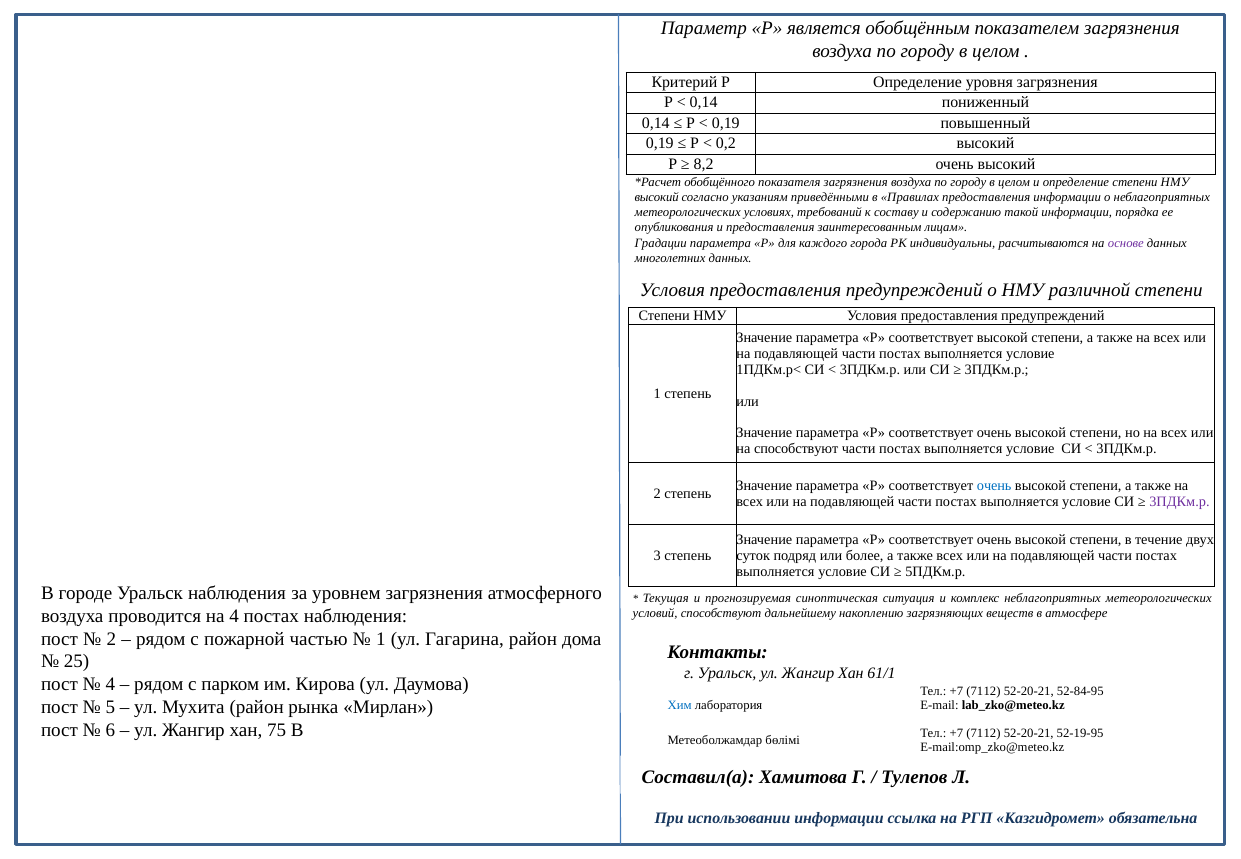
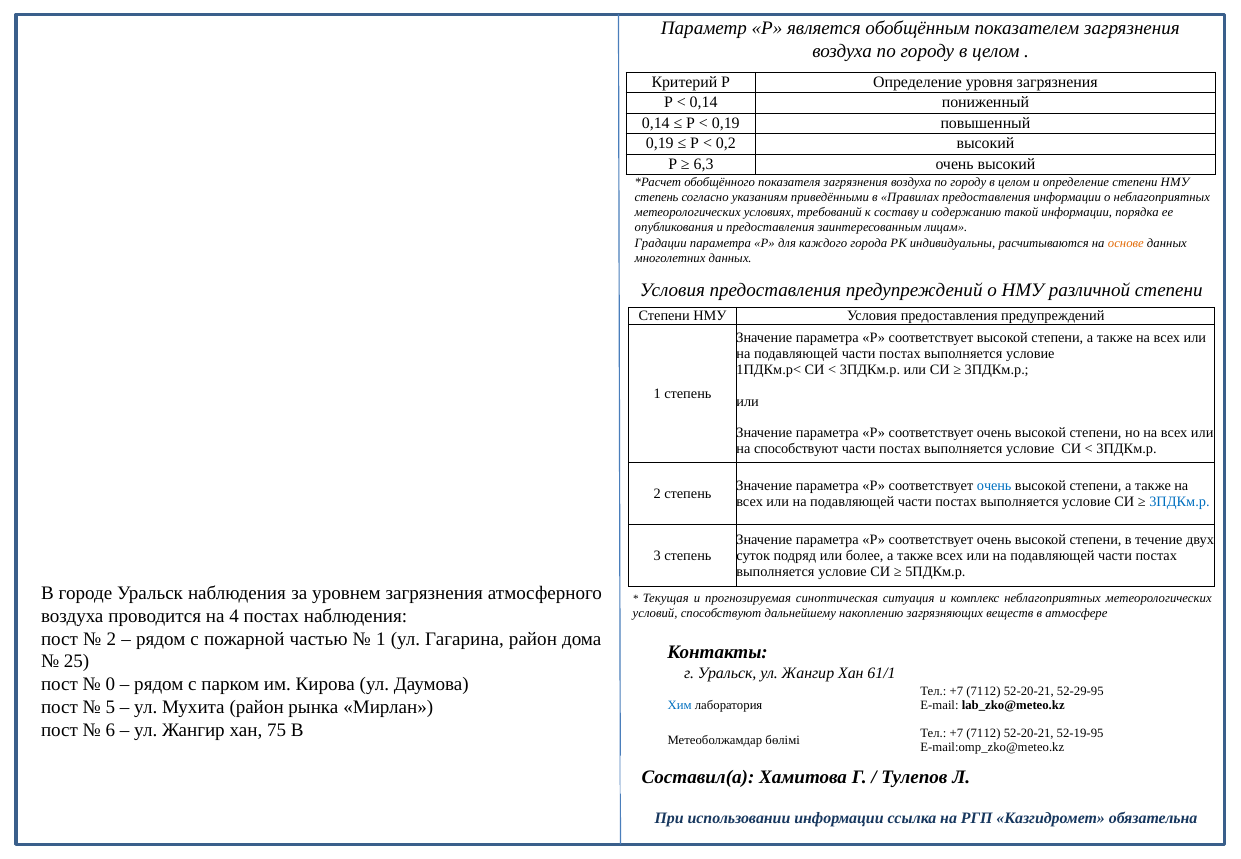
8,2: 8,2 -> 6,3 (704, 164)
высокий: высокий -> степень (657, 197)
основе colour: purple -> orange (1126, 243)
3ПДКм.р colour: purple -> blue (1179, 502)
4: 4 -> 0 (110, 685)
52-84-95: 52-84-95 -> 52-29-95 (1080, 691)
